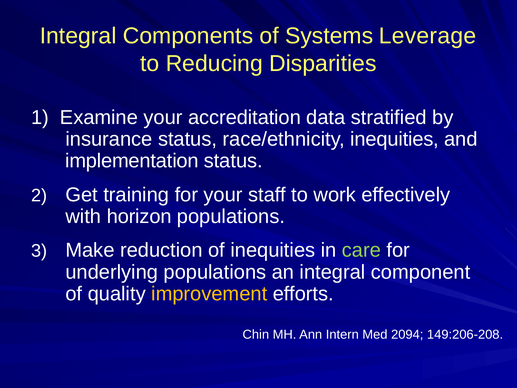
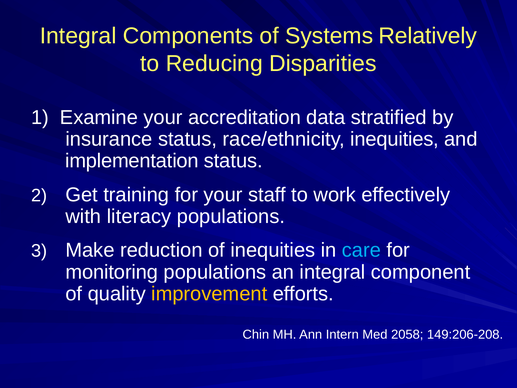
Leverage: Leverage -> Relatively (428, 36)
horizon: horizon -> literacy (139, 216)
care colour: light green -> light blue (361, 250)
underlying: underlying -> monitoring (112, 272)
2094: 2094 -> 2058 (407, 334)
